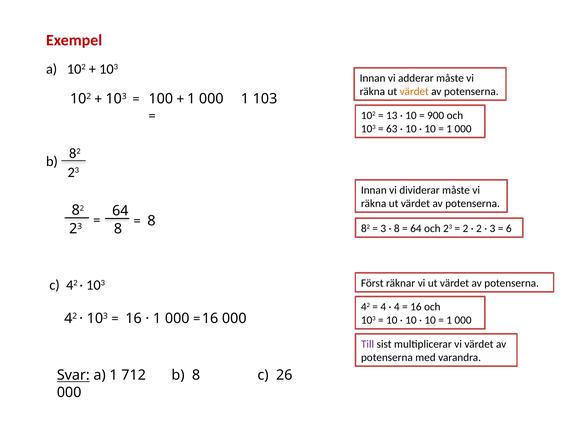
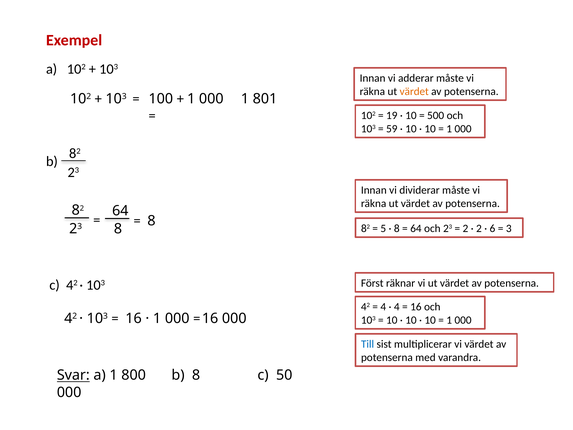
1 103: 103 -> 801 (265, 99)
13: 13 -> 19 (392, 115)
900: 900 -> 500 (436, 115)
63: 63 -> 59 (392, 129)
3: 3 -> 5 (383, 228)
3: 3 -> 6 (492, 228)
6: 6 -> 3 (509, 228)
Till colour: purple -> blue (368, 344)
712: 712 -> 800 (134, 375)
26: 26 -> 50 (284, 375)
